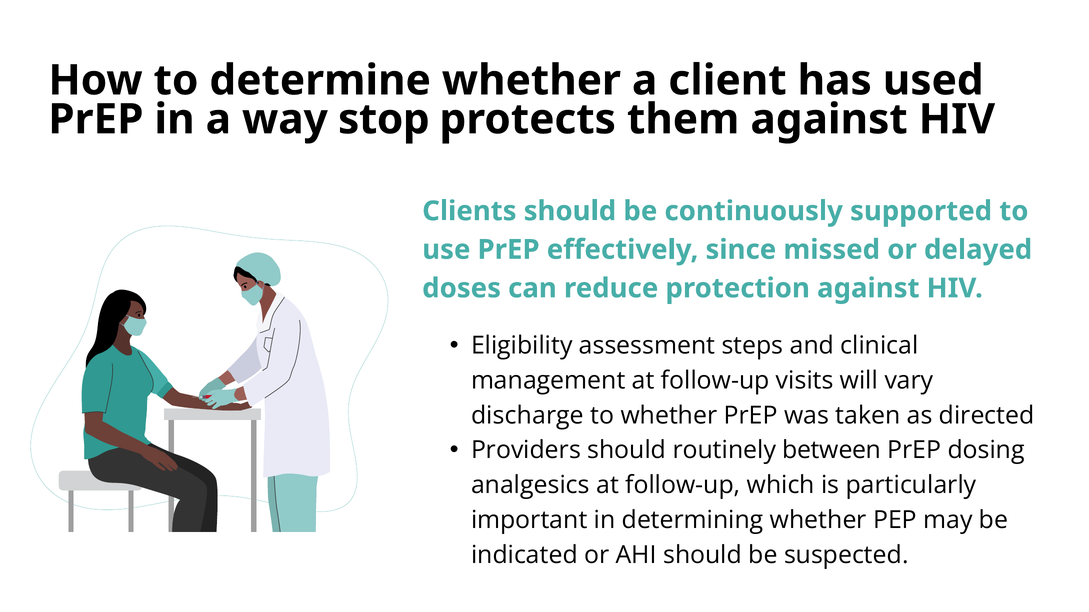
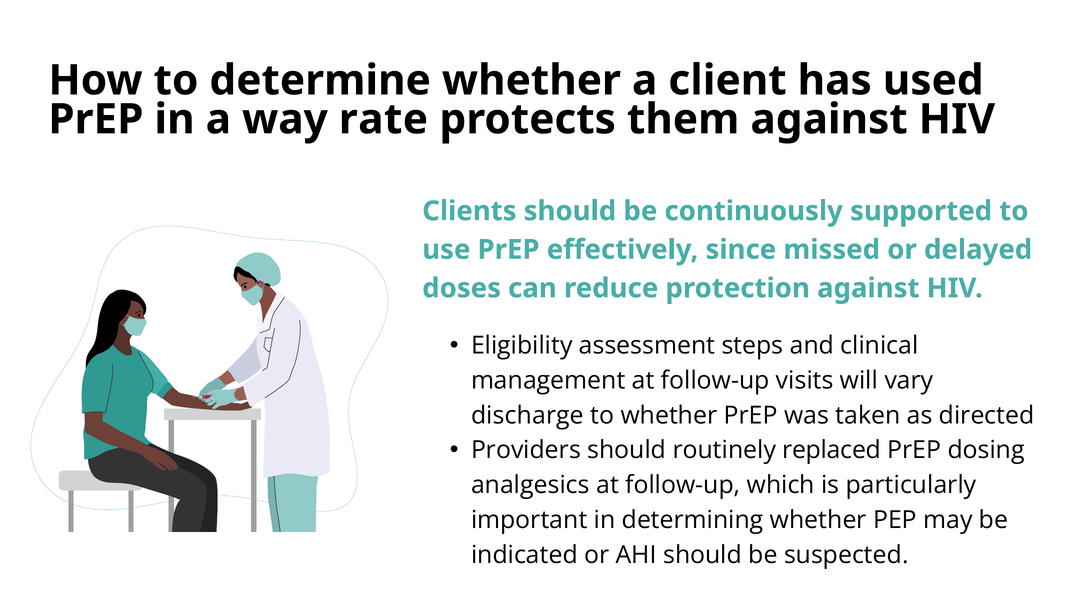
stop: stop -> rate (383, 119)
between: between -> replaced (832, 451)
